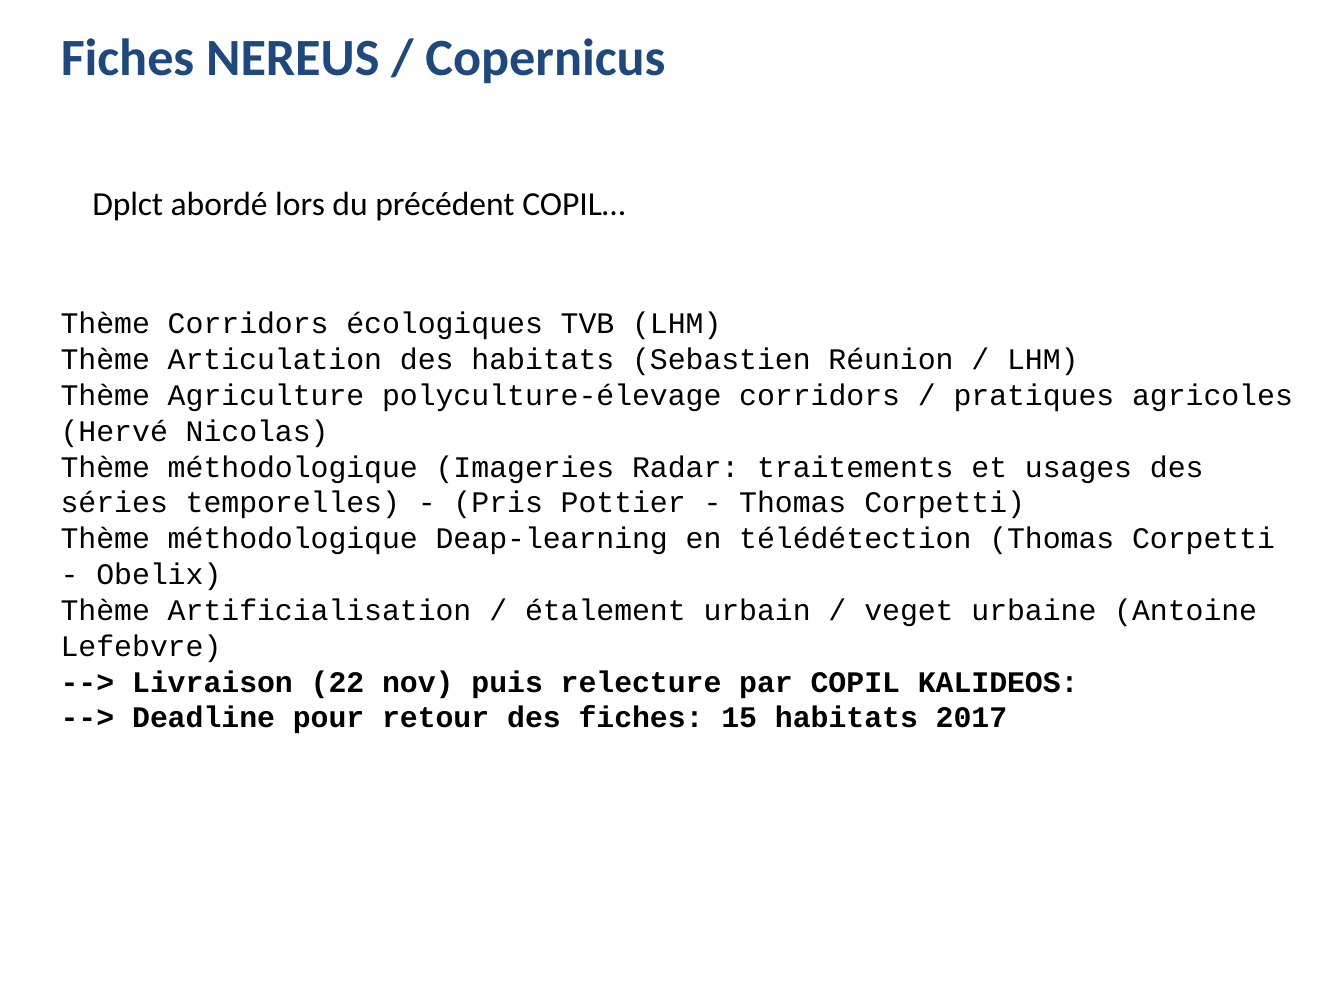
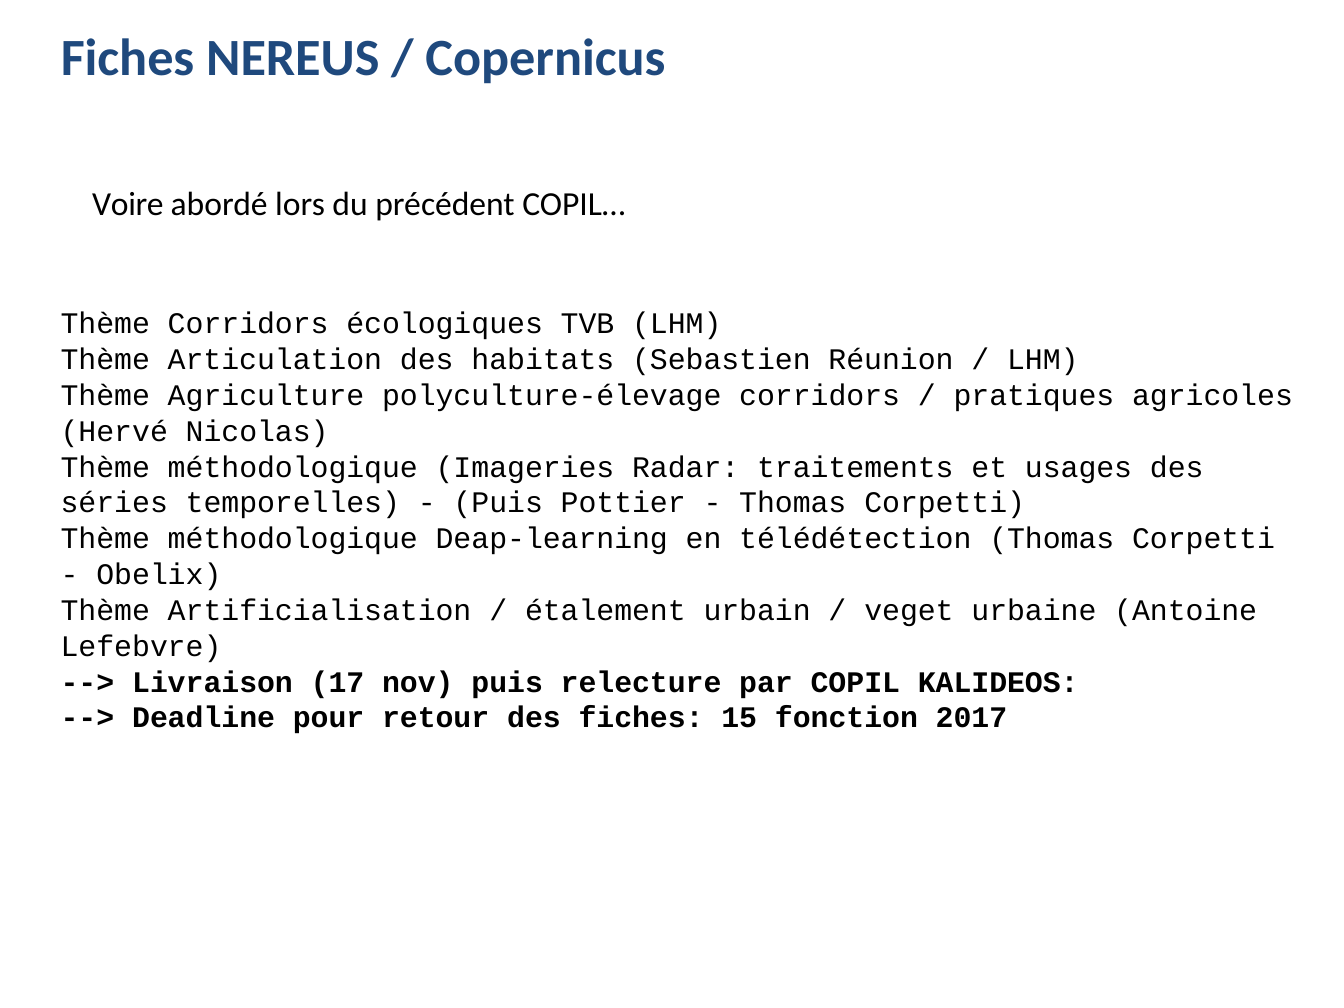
Dplct: Dplct -> Voire (128, 205)
Pris: Pris -> Puis (498, 503)
22: 22 -> 17 (338, 682)
15 habitats: habitats -> fonction (846, 718)
